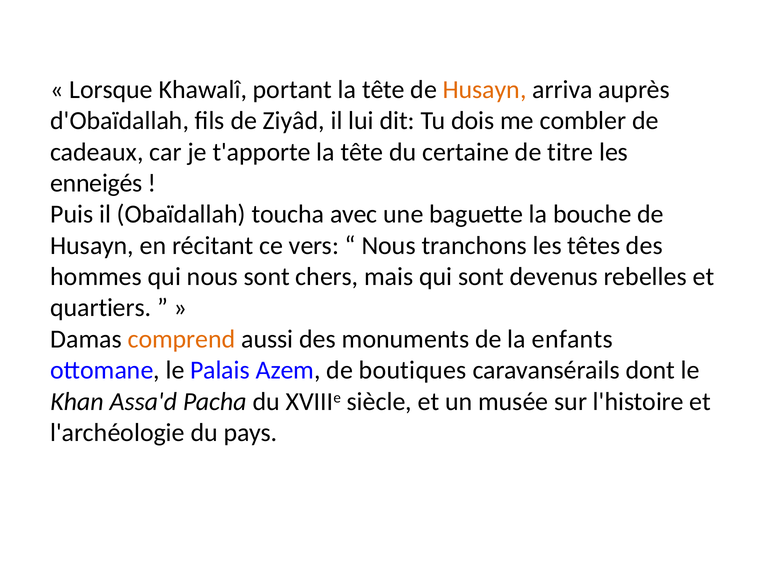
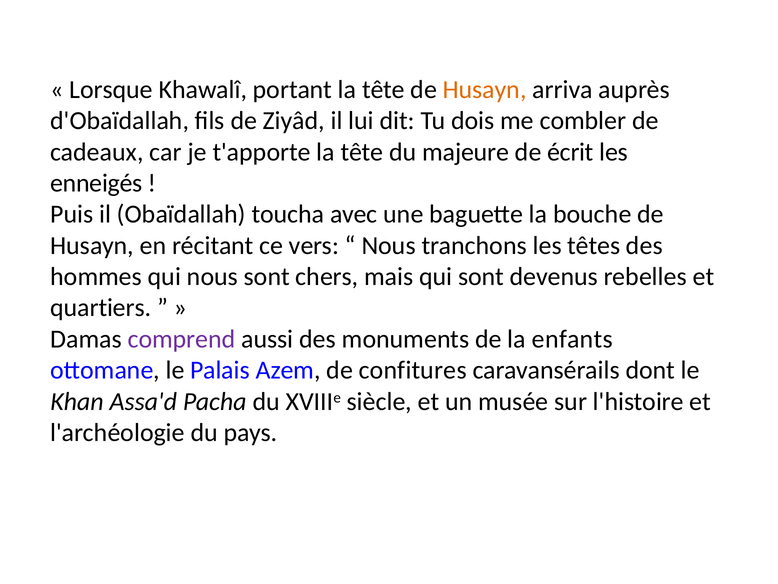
certaine: certaine -> majeure (466, 152)
titre: titre -> écrit (570, 152)
comprend colour: orange -> purple (182, 339)
boutiques: boutiques -> confitures (413, 370)
